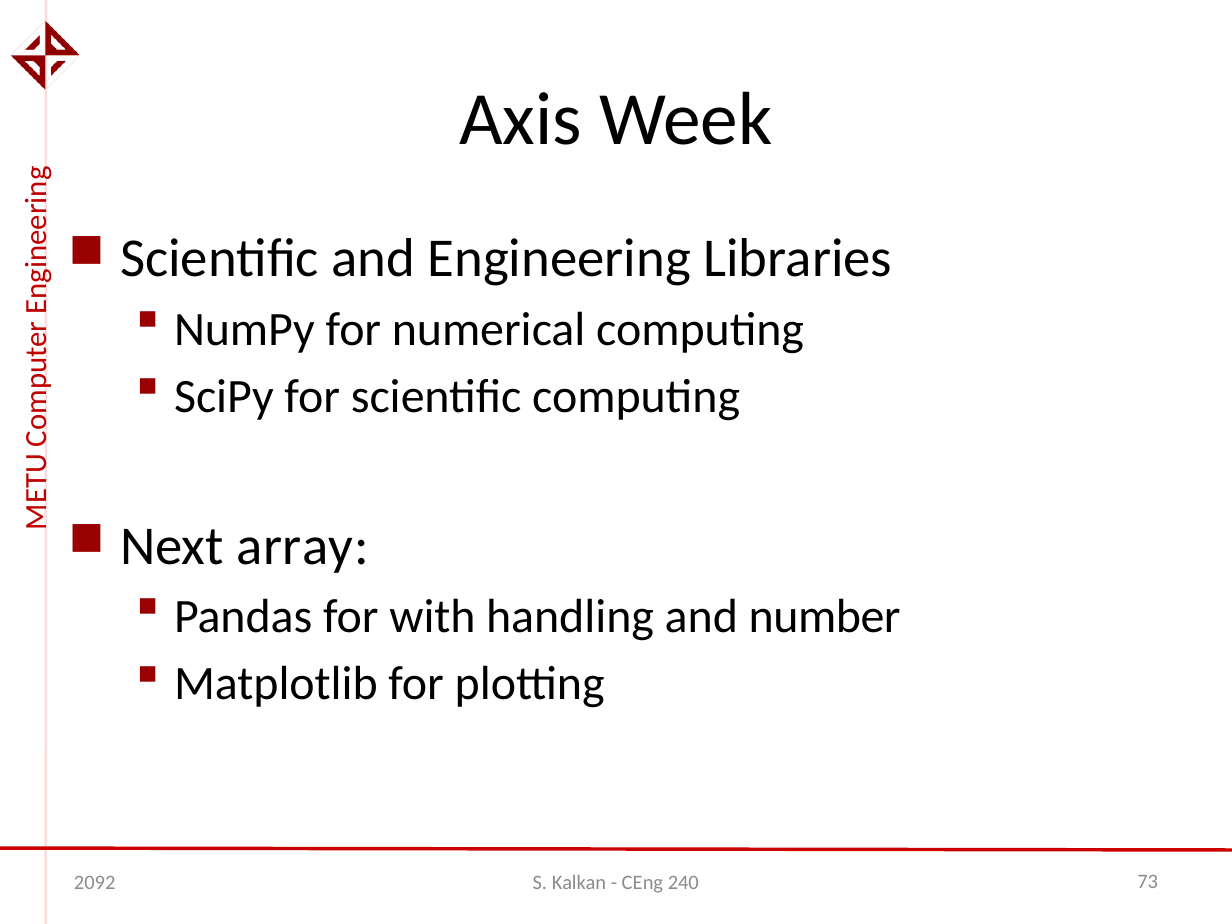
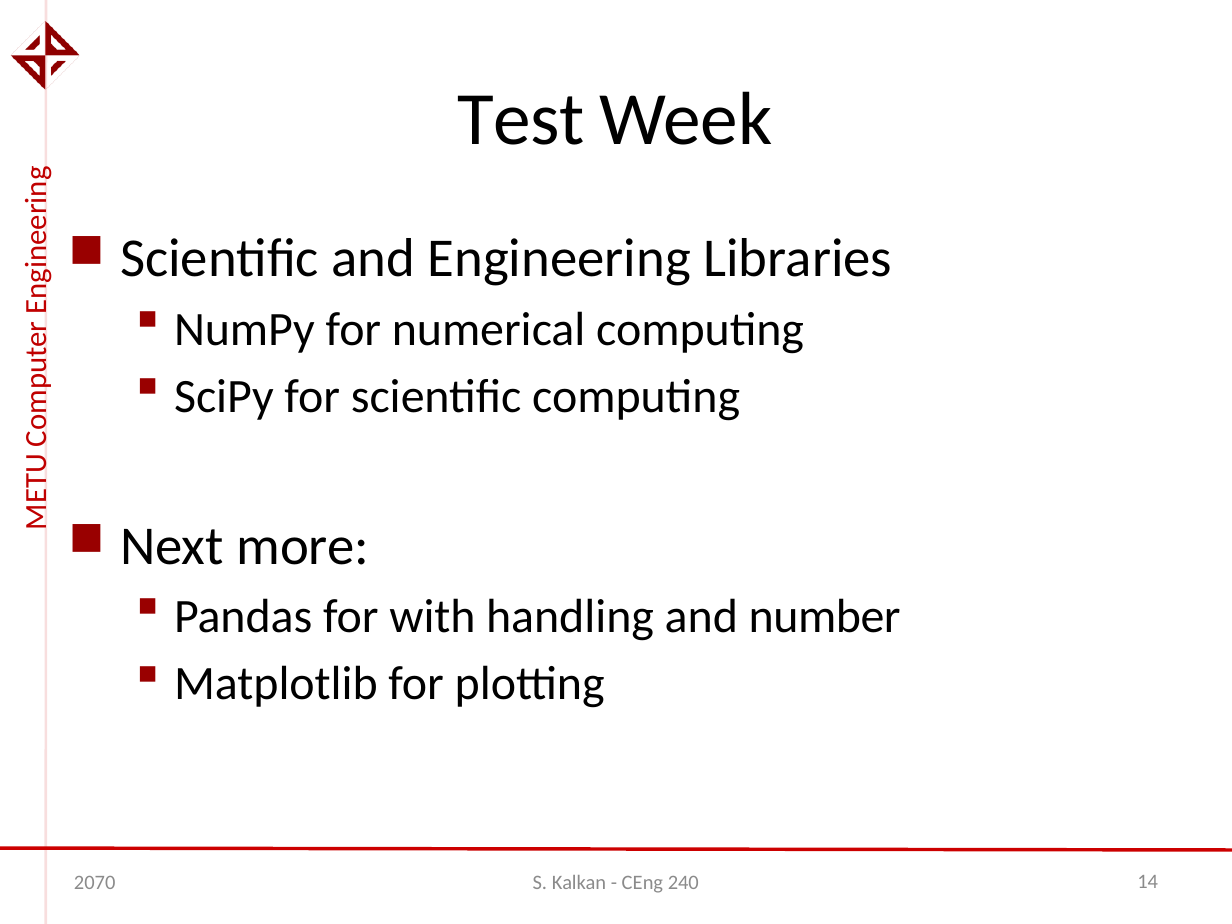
Axis: Axis -> Test (521, 119)
array: array -> more (303, 546)
2092: 2092 -> 2070 (95, 882)
73: 73 -> 14 (1148, 882)
